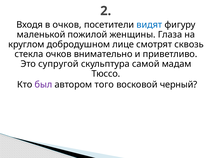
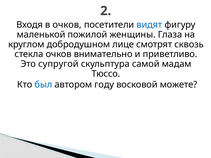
был colour: purple -> blue (43, 85)
того: того -> году (104, 85)
черный: черный -> можете (179, 85)
